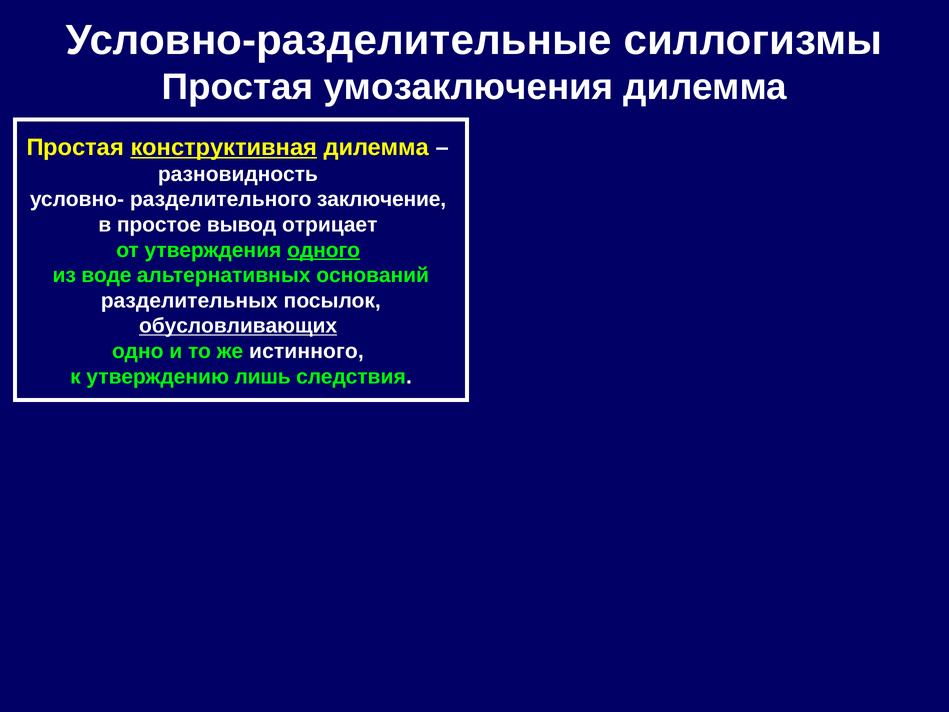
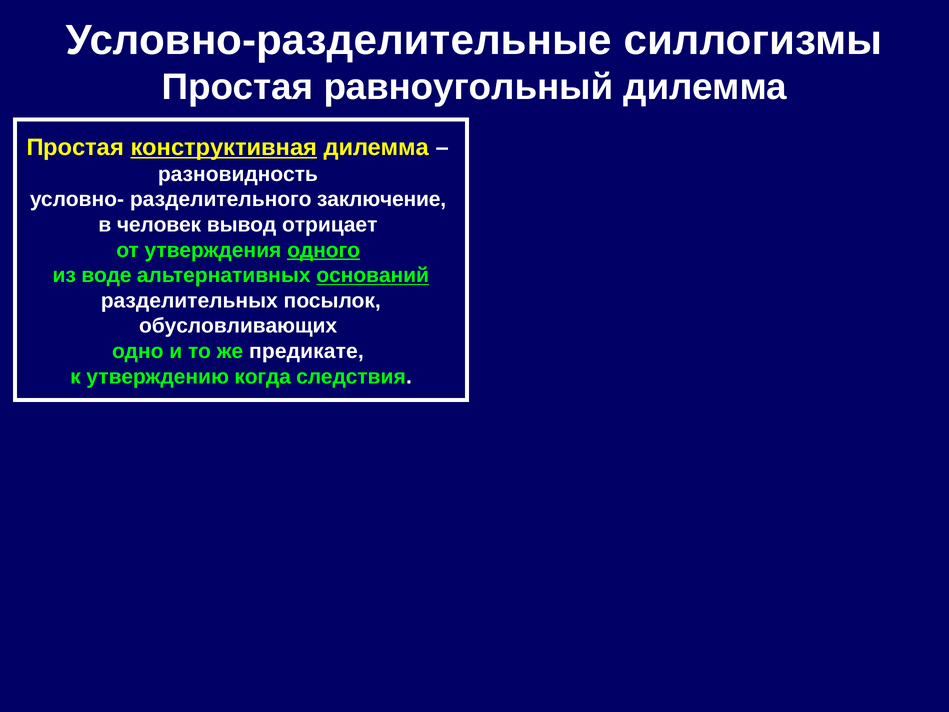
умозаключения: умозаключения -> равноугольный (468, 87)
простое: простое -> человек (159, 225)
оснований underline: none -> present (373, 275)
обусловливающих underline: present -> none (238, 326)
истинного: истинного -> предикате (306, 351)
лишь: лишь -> когда (263, 376)
